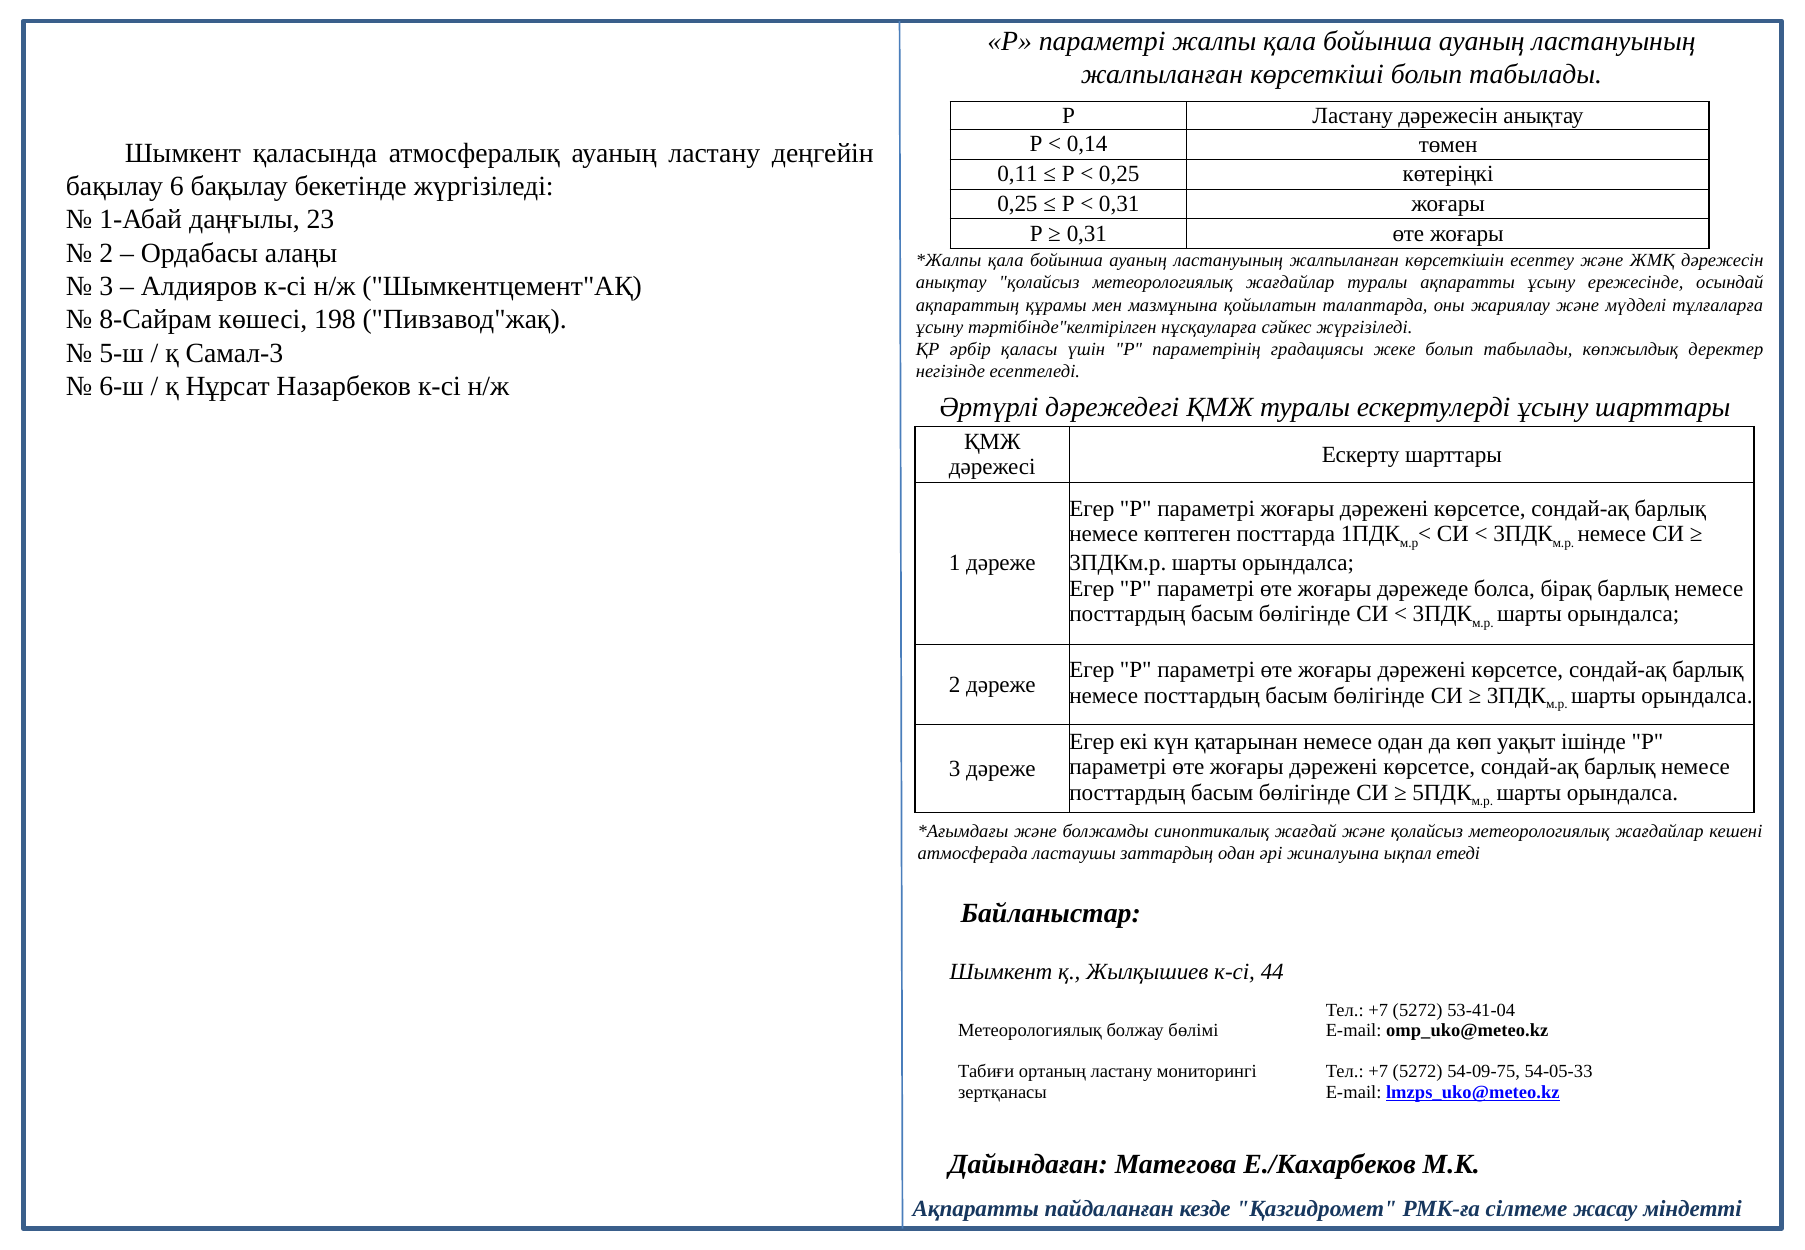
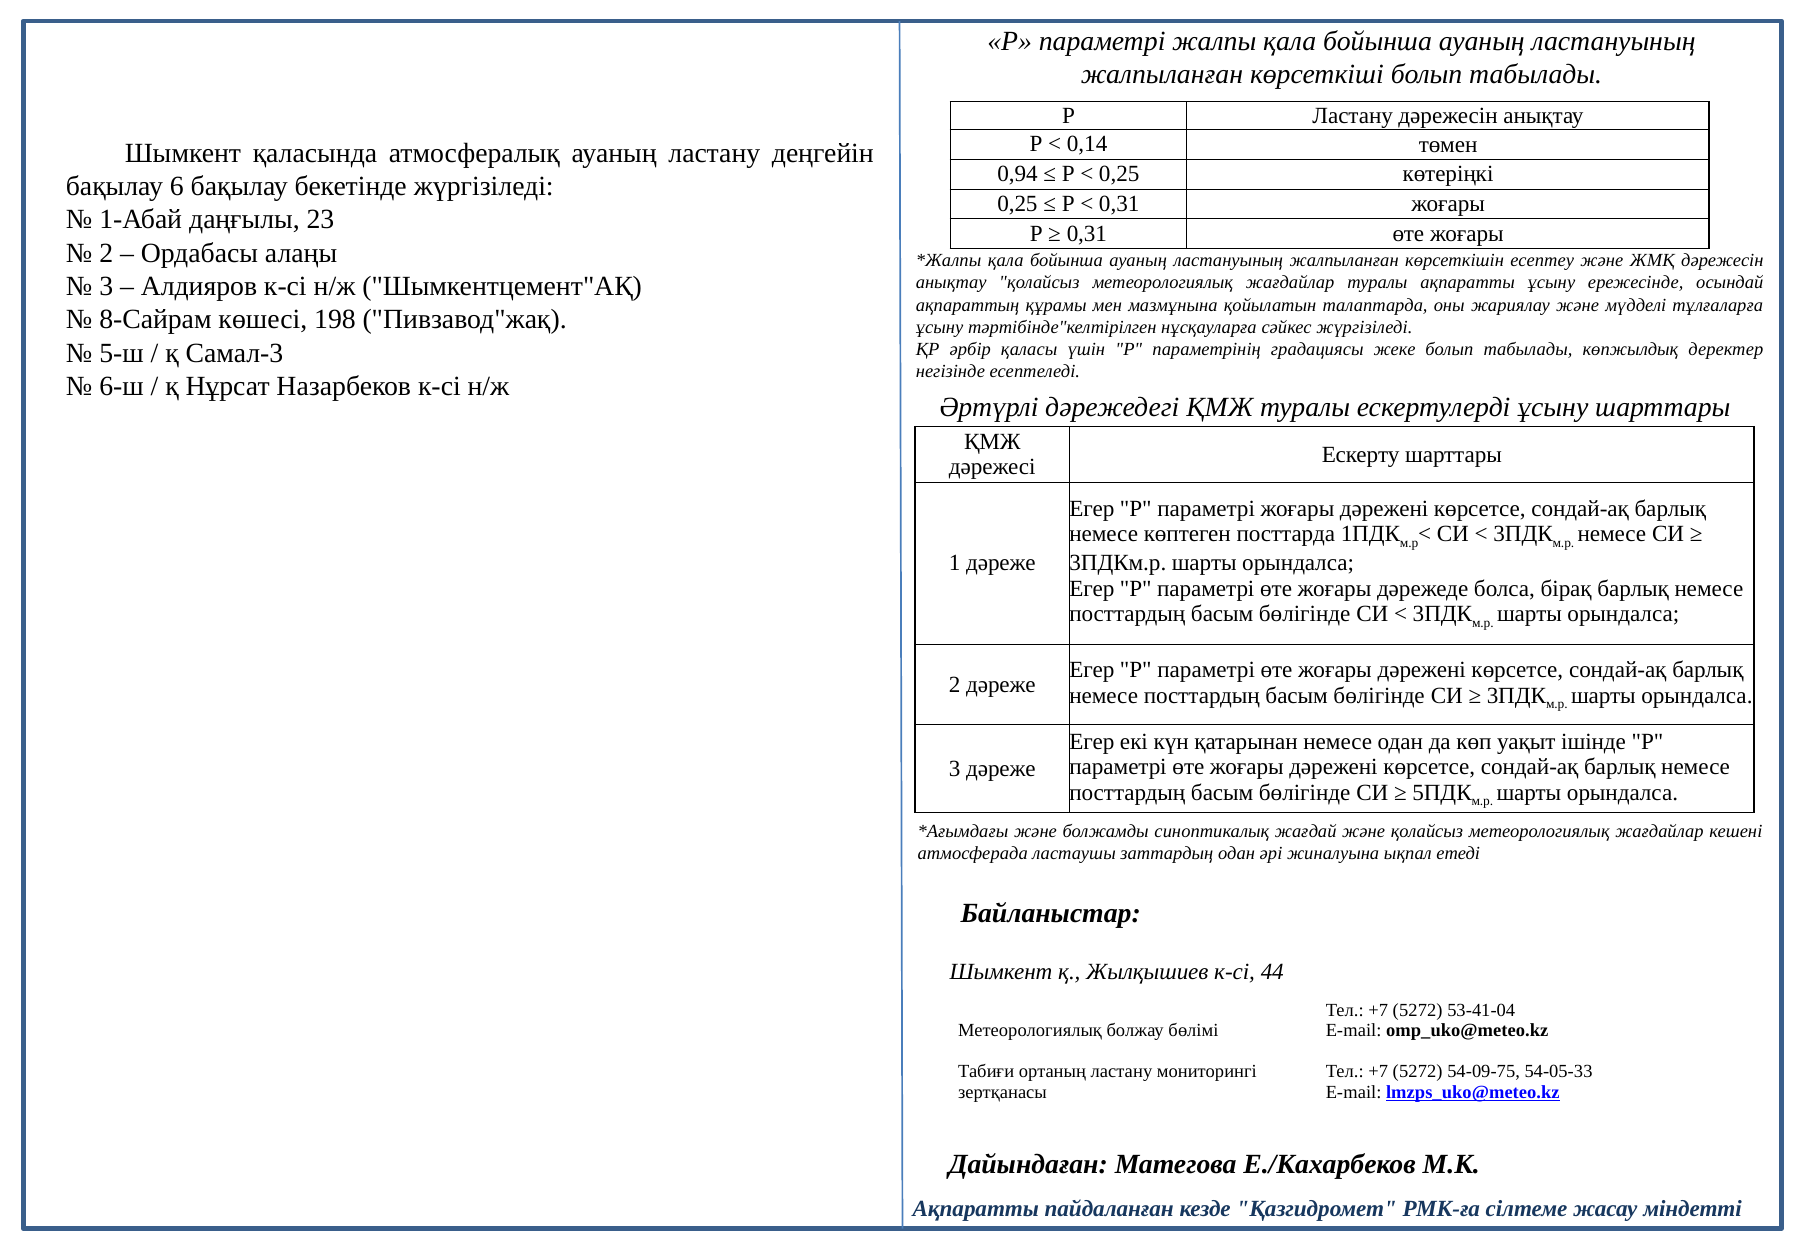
0,11: 0,11 -> 0,94 (1018, 174)
